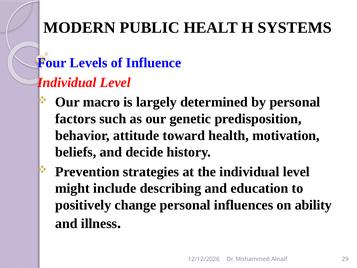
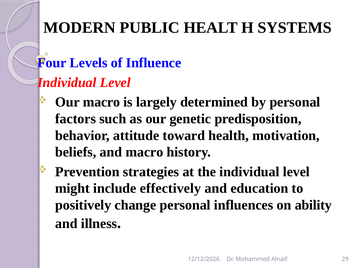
and decide: decide -> macro (144, 152)
describing: describing -> effectively (170, 188)
